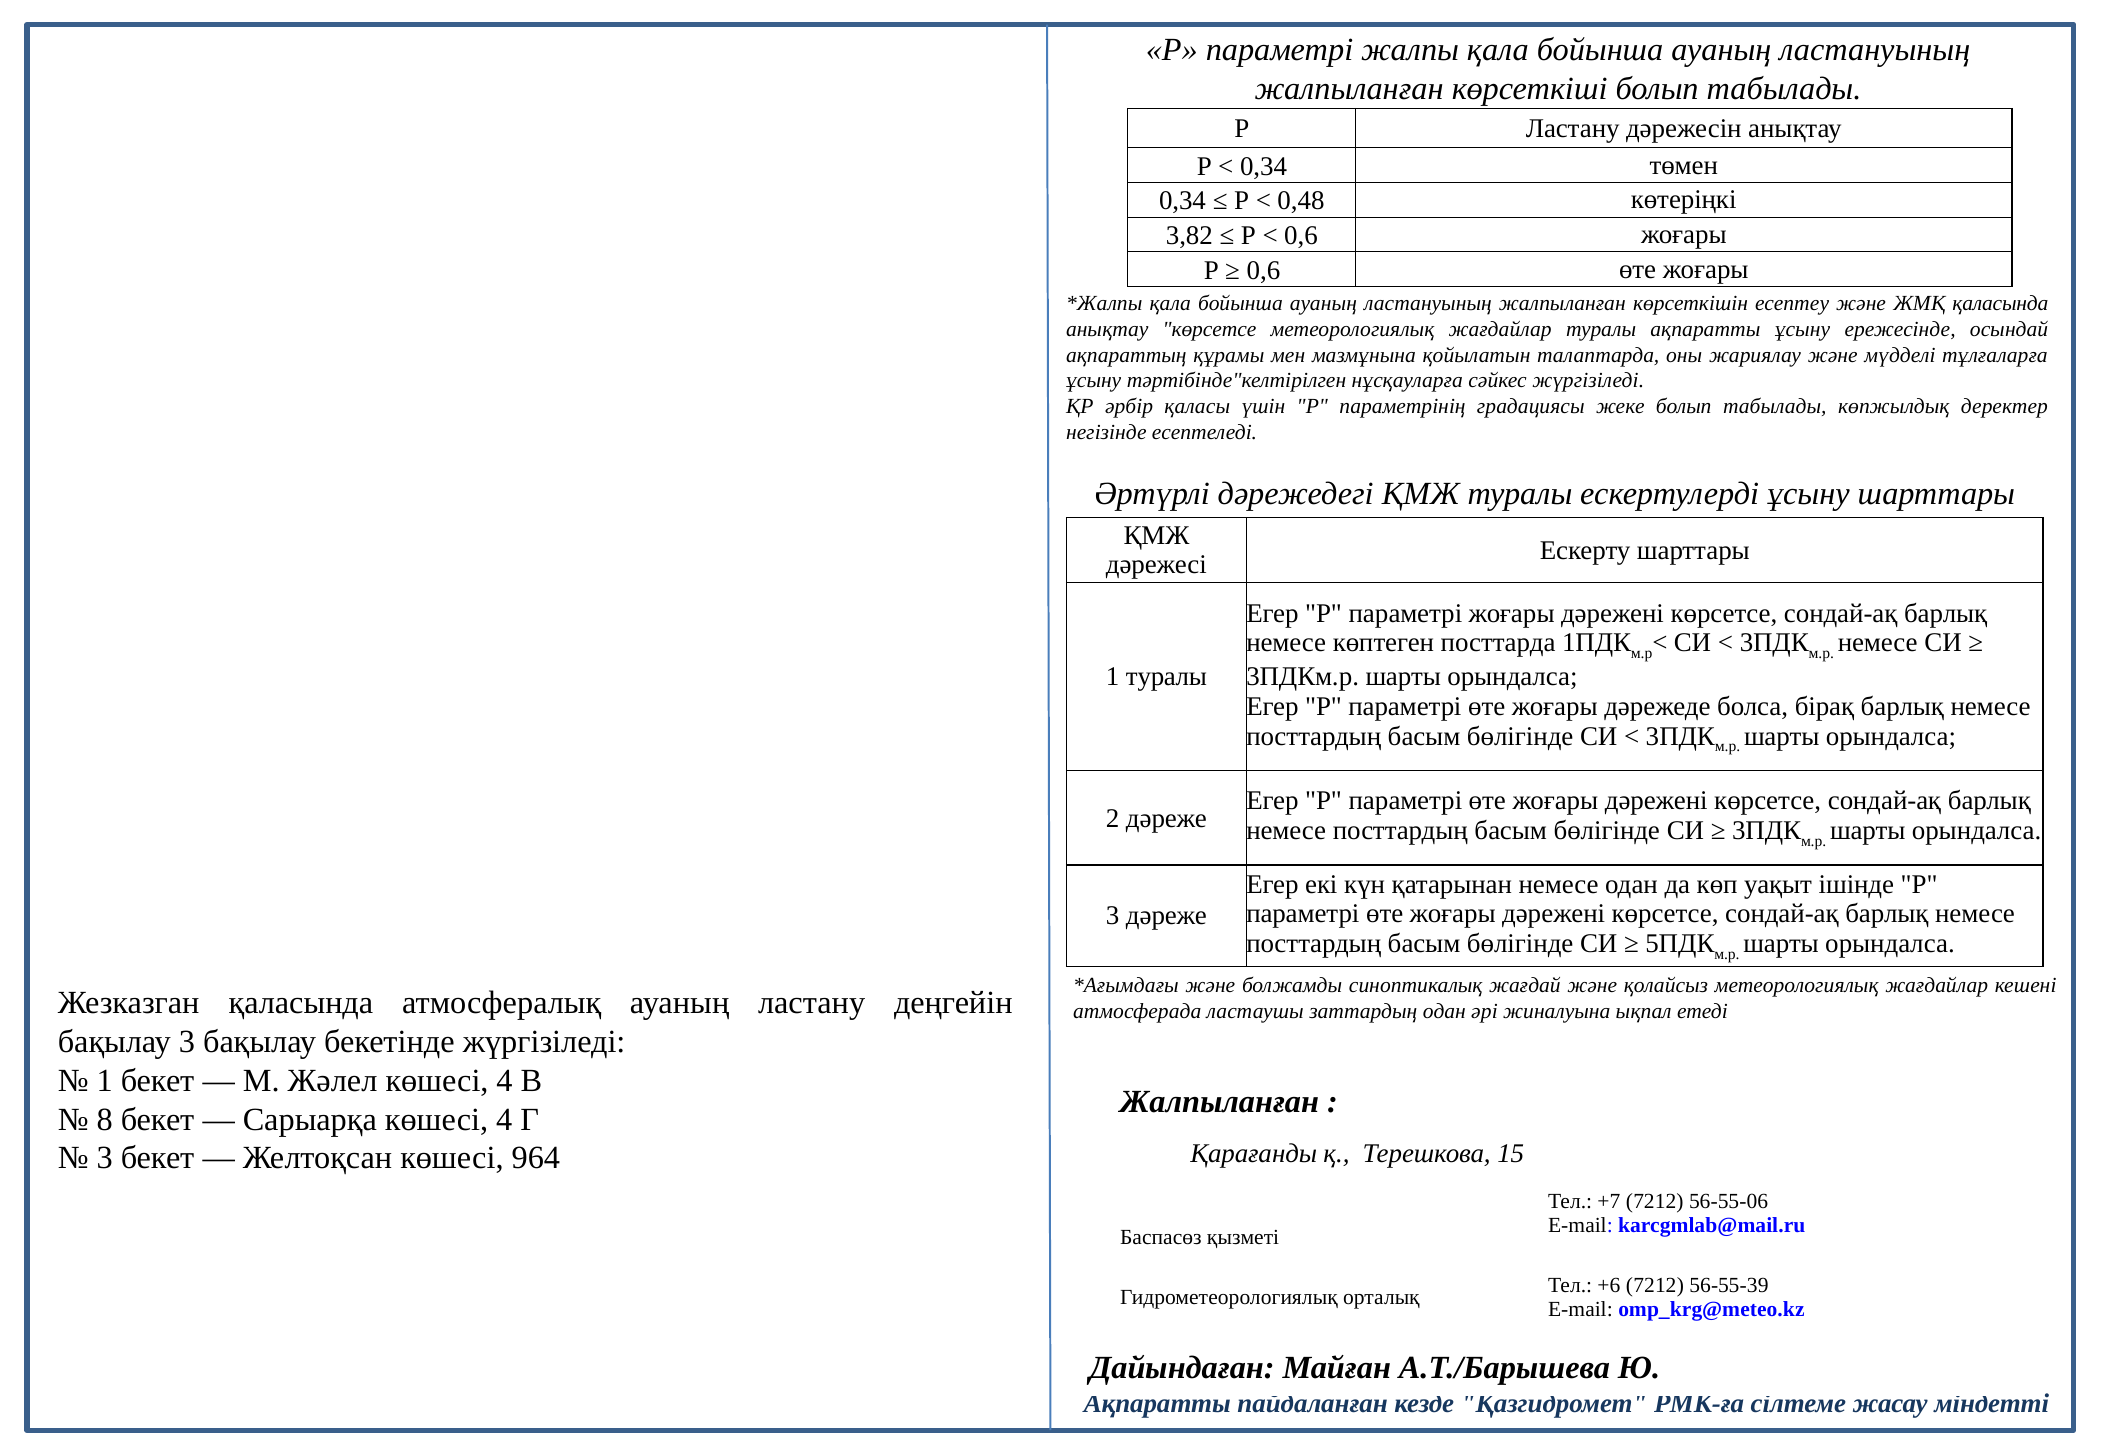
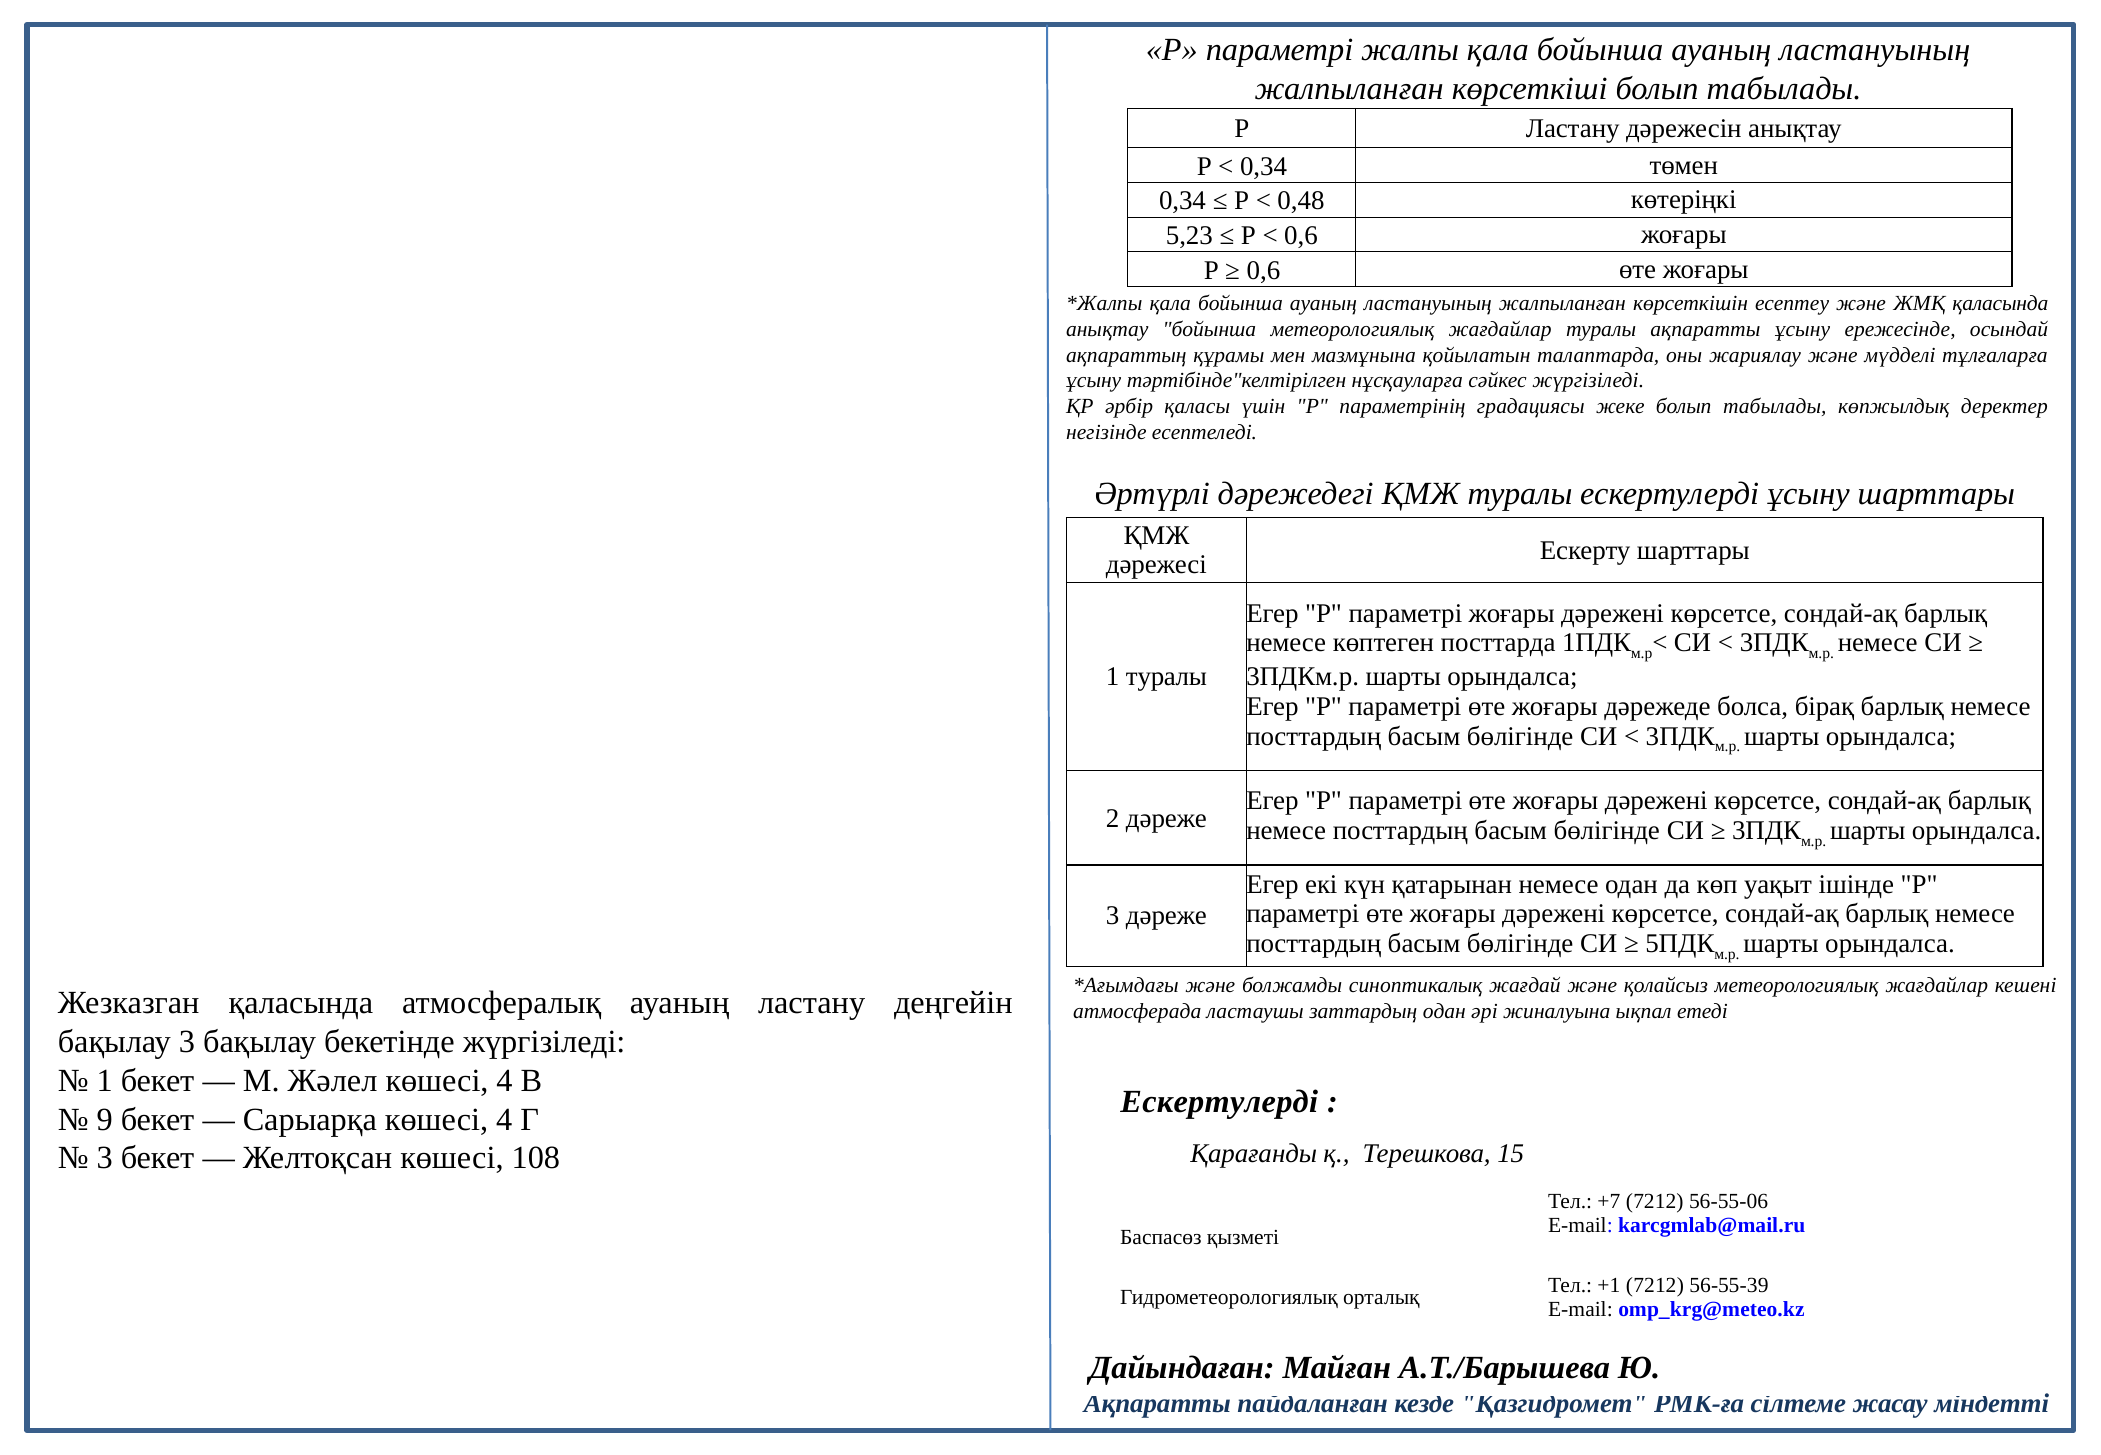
3,82: 3,82 -> 5,23 (1189, 236)
анықтау көрсетсе: көрсетсе -> бойынша (1209, 329)
Жалпыланған: Жалпыланған -> Ескертулерді (1219, 1102)
8: 8 -> 9 (105, 1119)
964: 964 -> 108 (536, 1158)
+6: +6 -> +1 (1609, 1285)
